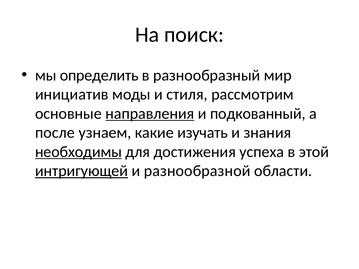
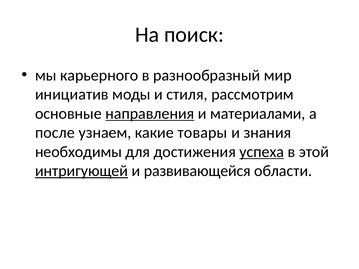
определить: определить -> карьерного (99, 75)
подкованный: подкованный -> материалами (258, 114)
изучать: изучать -> товары (202, 133)
необходимы underline: present -> none (78, 152)
успеха underline: none -> present (262, 152)
разнообразной: разнообразной -> развивающейся (197, 171)
